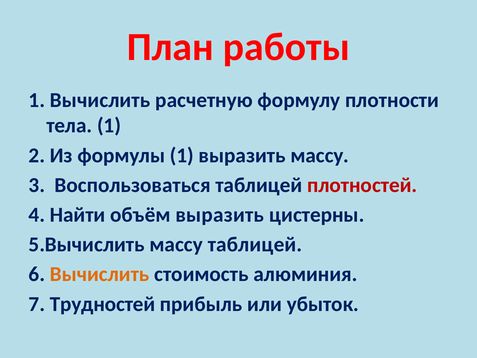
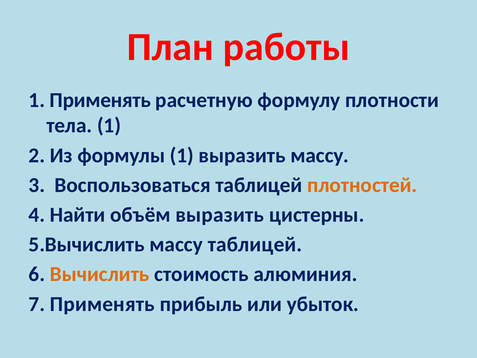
1 Вычислить: Вычислить -> Применять (100, 100)
плотностей colour: red -> orange (362, 185)
7 Трудностей: Трудностей -> Применять (102, 304)
